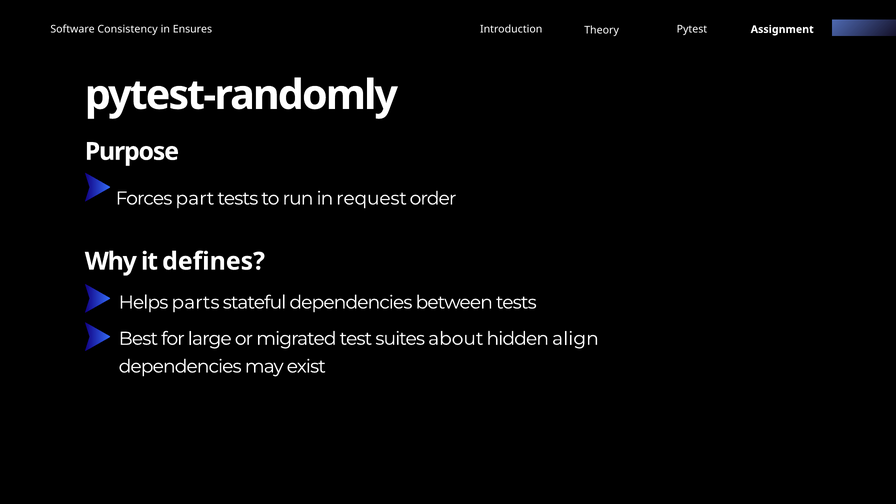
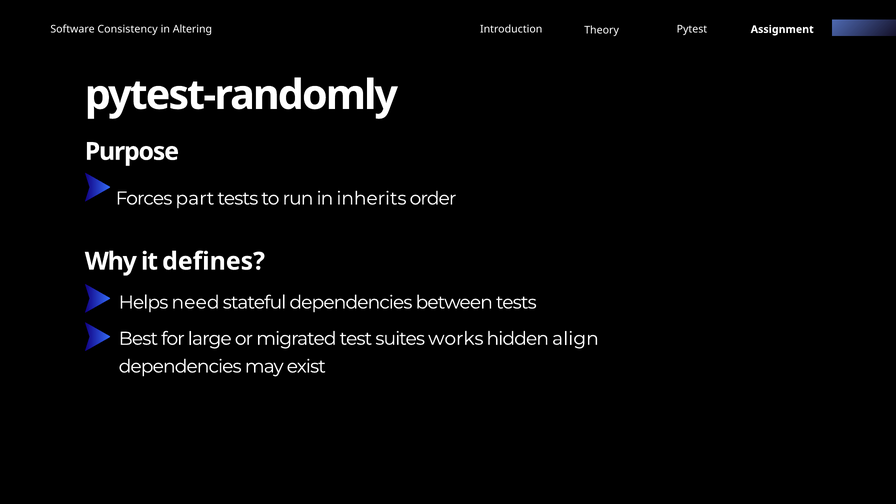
Ensures: Ensures -> Altering (192, 29)
request: request -> inherits (371, 198)
parts: parts -> need (196, 302)
about: about -> works (456, 339)
